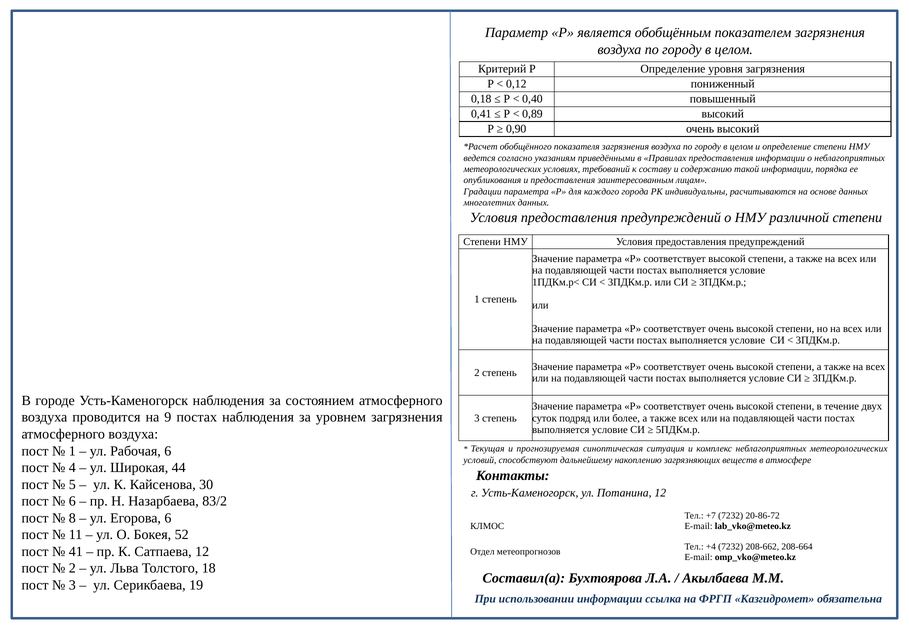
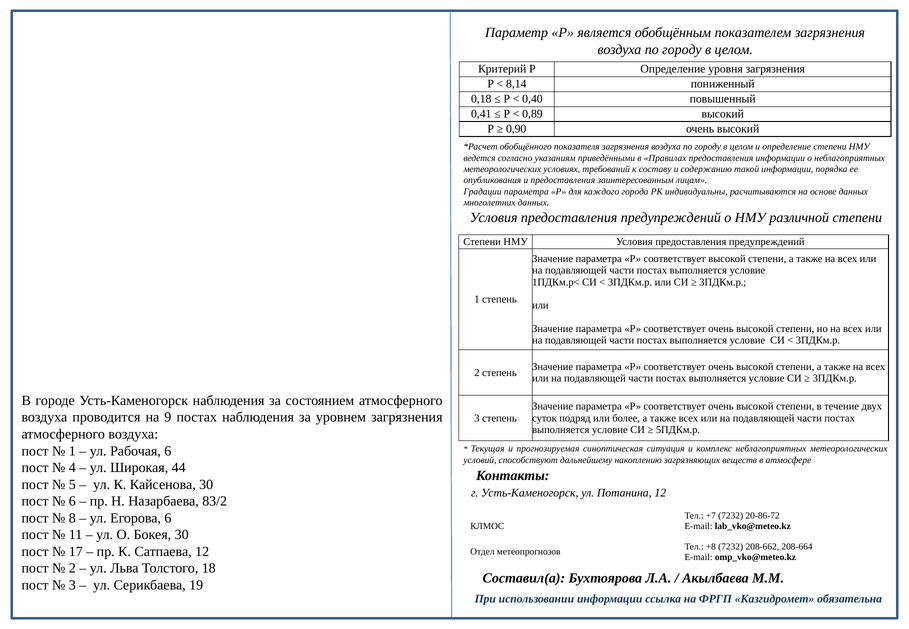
0,12: 0,12 -> 8,14 (516, 84)
Бокея 52: 52 -> 30 (182, 535)
+4: +4 -> +8 (711, 547)
41: 41 -> 17 (76, 552)
